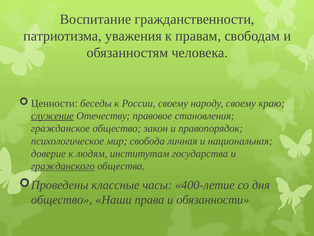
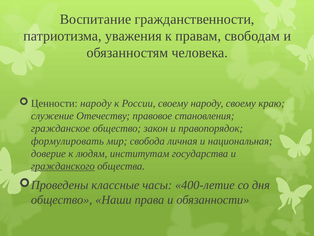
беседы: беседы -> народу (96, 103)
служение underline: present -> none (52, 116)
психологическое: психологическое -> формулировать (67, 141)
